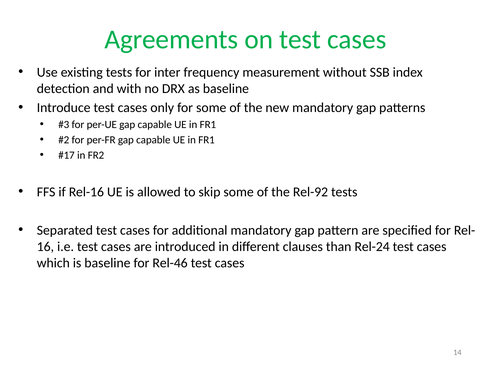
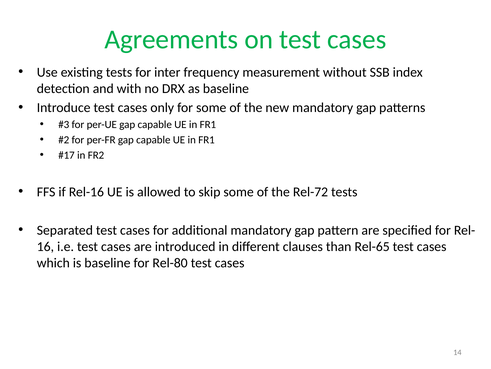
Rel-92: Rel-92 -> Rel-72 (310, 192)
Rel-24: Rel-24 -> Rel-65 (372, 246)
Rel-46: Rel-46 -> Rel-80 (170, 262)
